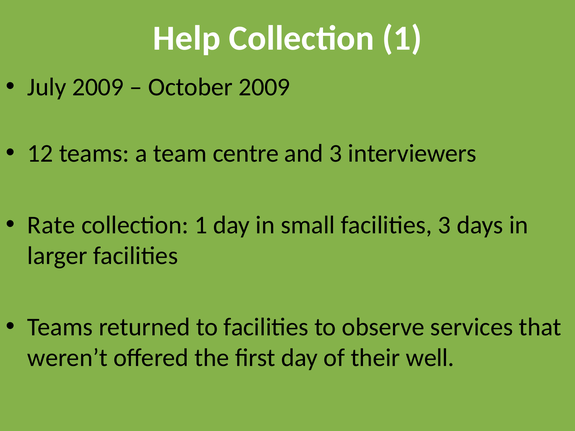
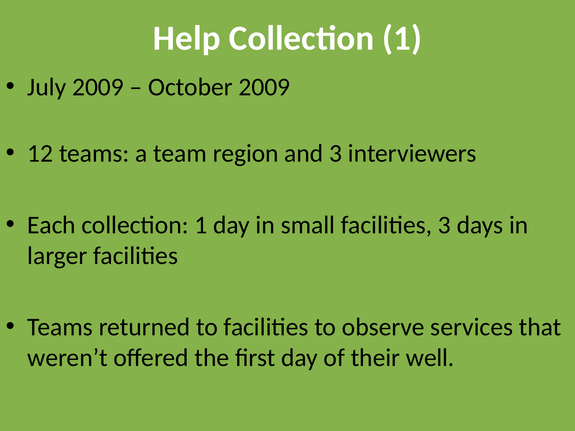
centre: centre -> region (246, 154)
Rate: Rate -> Each (52, 225)
